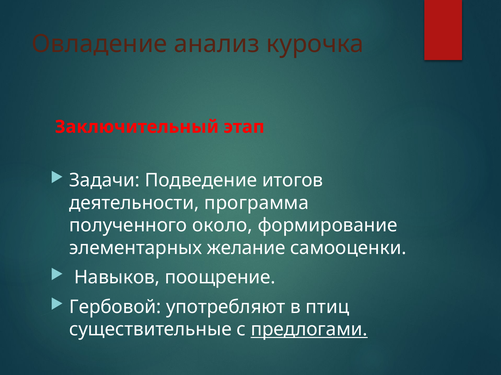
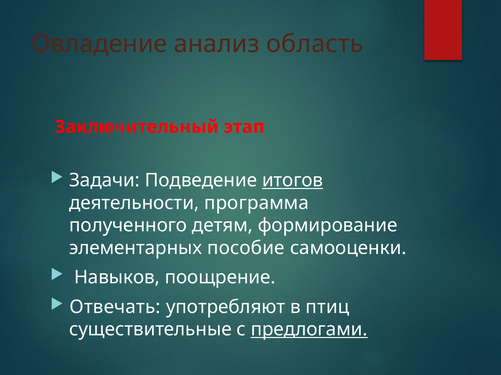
курочка: курочка -> область (315, 44)
итогов underline: none -> present (293, 181)
около: около -> детям (222, 226)
желание: желание -> пособие (246, 248)
Гербовой: Гербовой -> Отвечать (115, 307)
